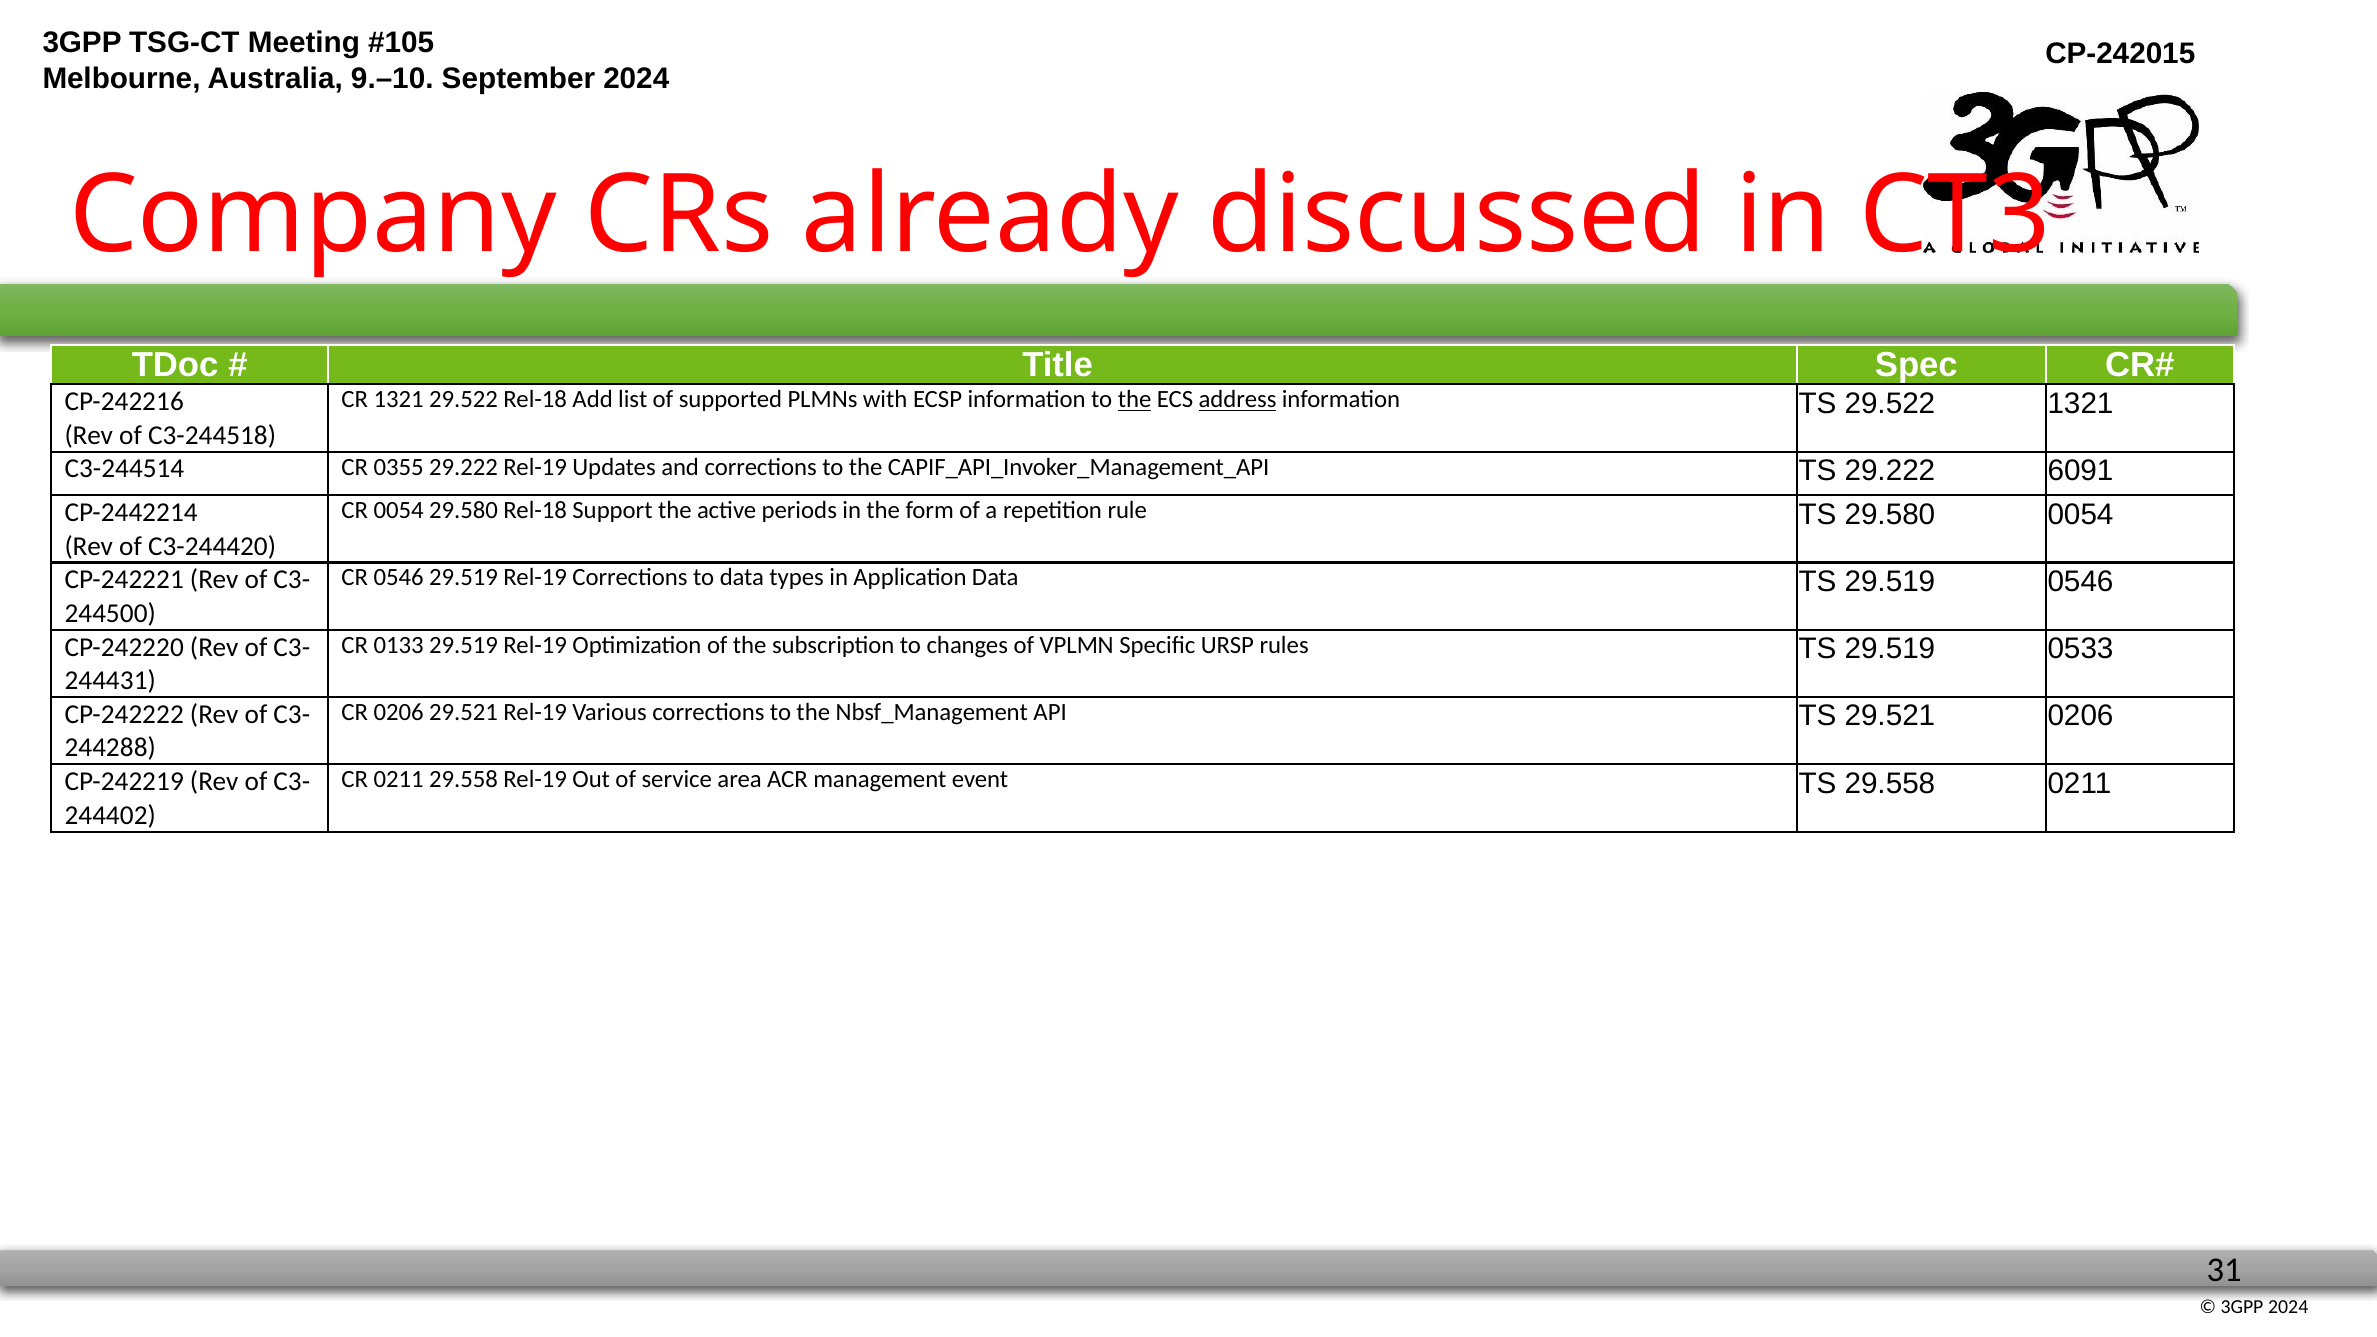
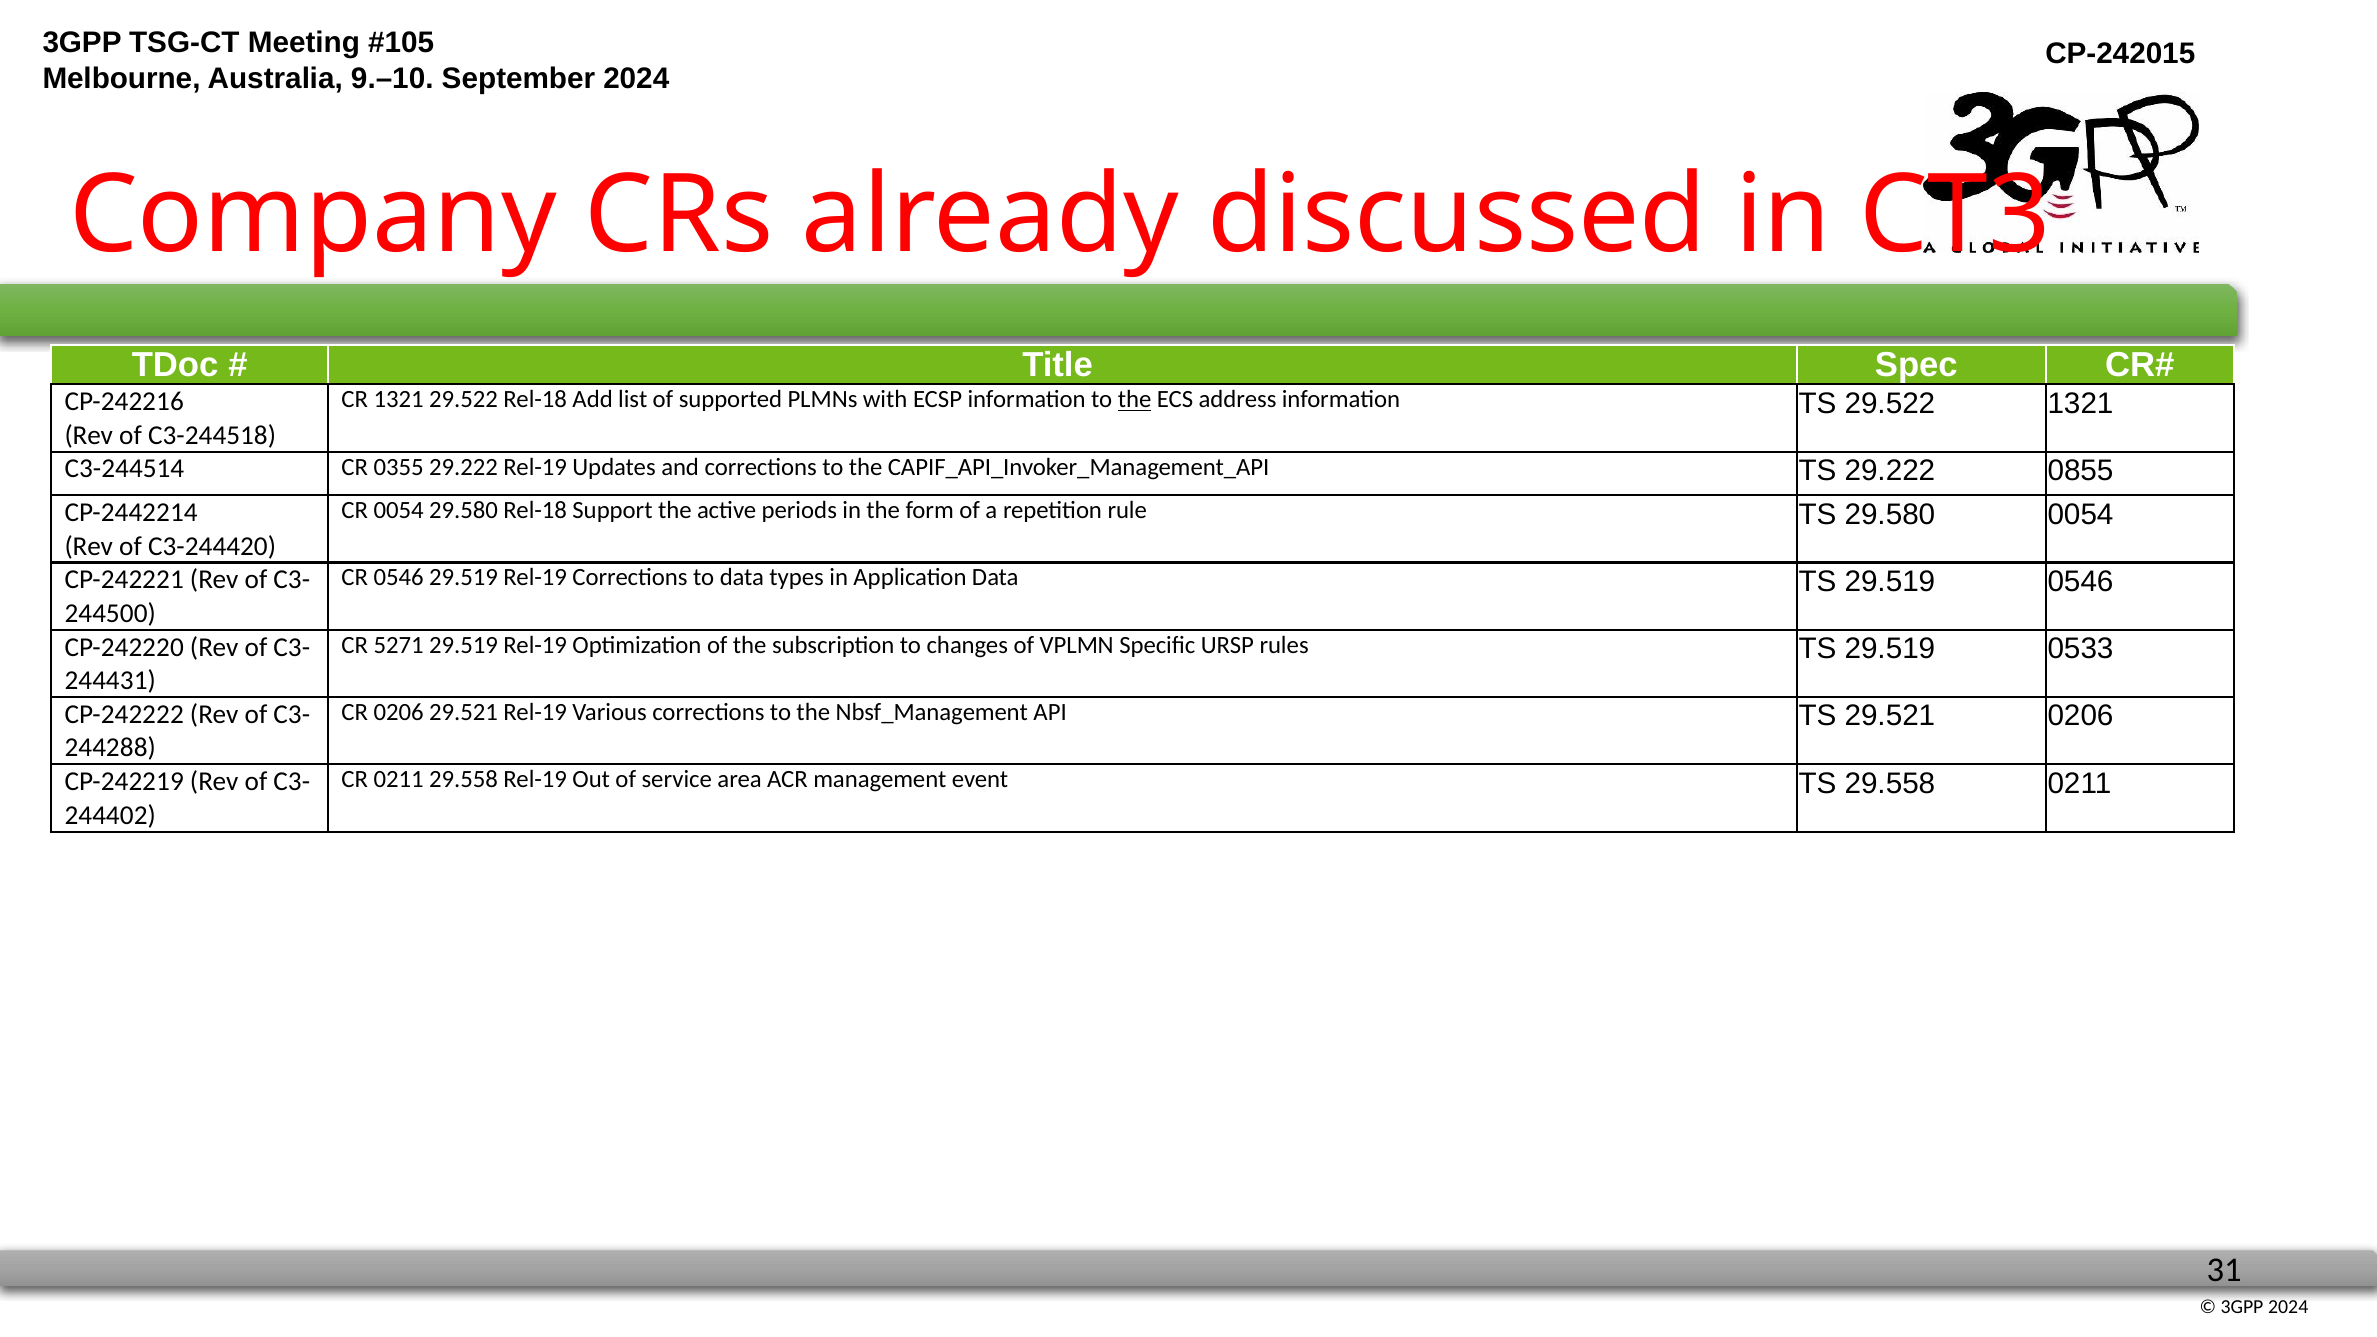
address underline: present -> none (1238, 400)
6091: 6091 -> 0855 (2081, 471)
0133: 0133 -> 5271 (399, 645)
